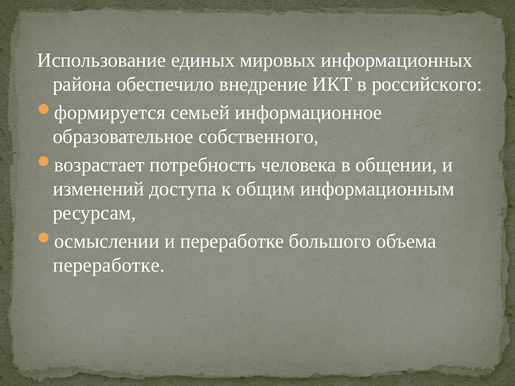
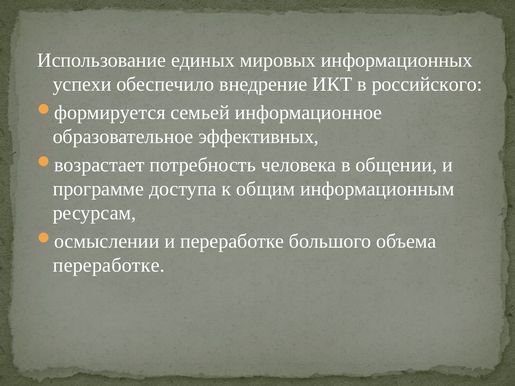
района: района -> успехи (82, 84)
собственного: собственного -> эффективных (259, 137)
изменений: изменений -> программе (98, 189)
